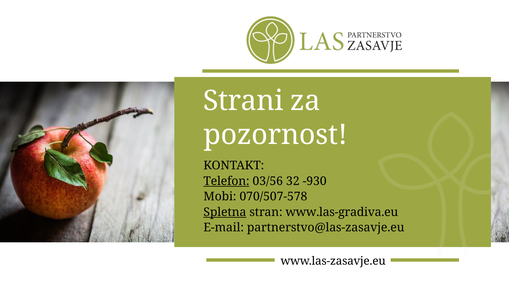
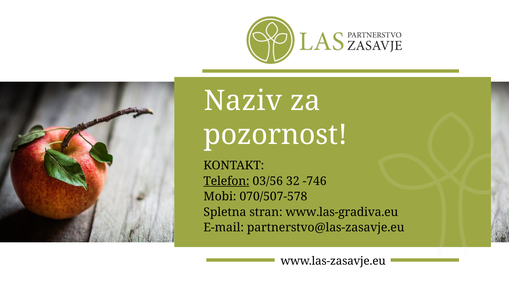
Strani: Strani -> Naziv (243, 101)
-930: -930 -> -746 (315, 181)
Spletna underline: present -> none (225, 212)
